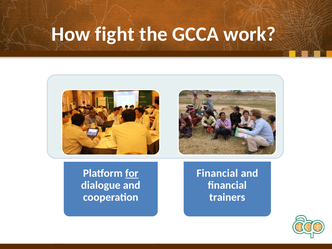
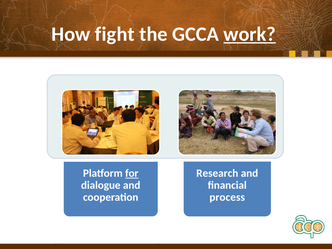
work underline: none -> present (250, 34)
Financial: Financial -> Research (217, 173)
trainers: trainers -> process (227, 197)
